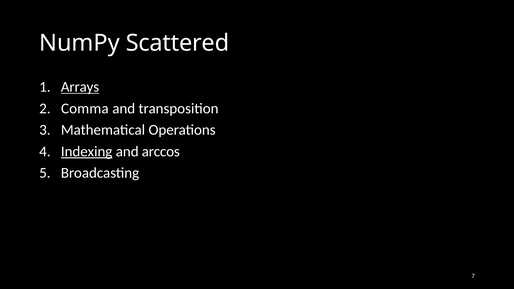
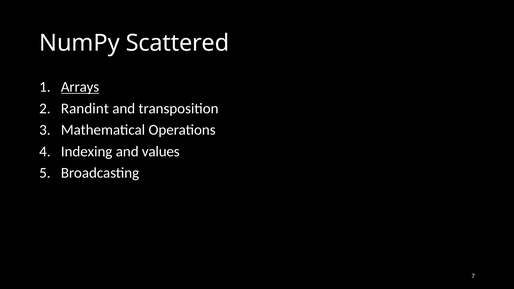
Comma: Comma -> Randint (85, 108)
Indexing underline: present -> none (87, 152)
arccos: arccos -> values (161, 152)
